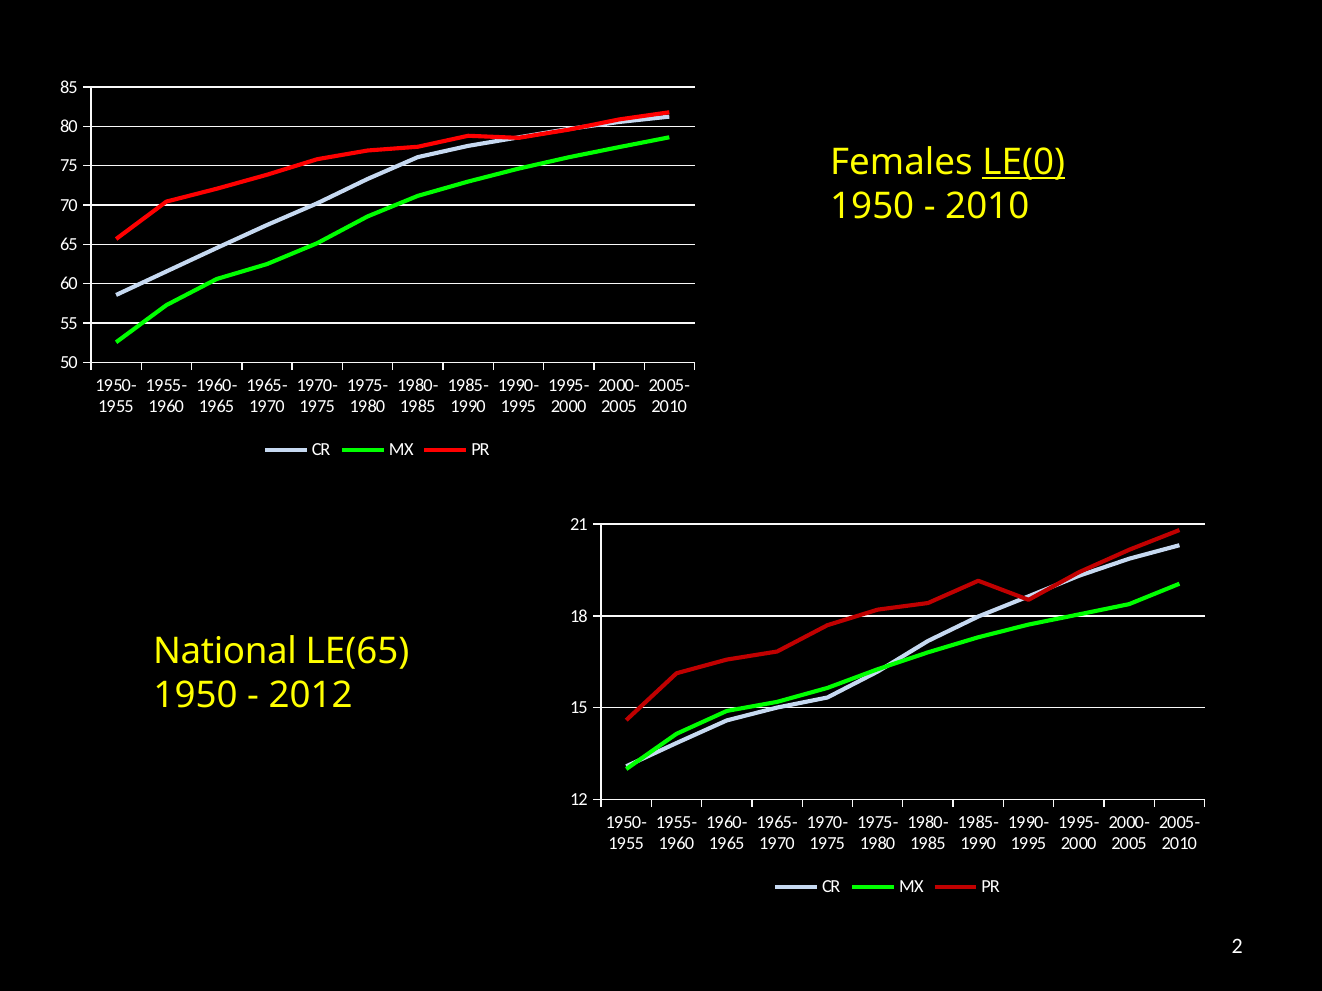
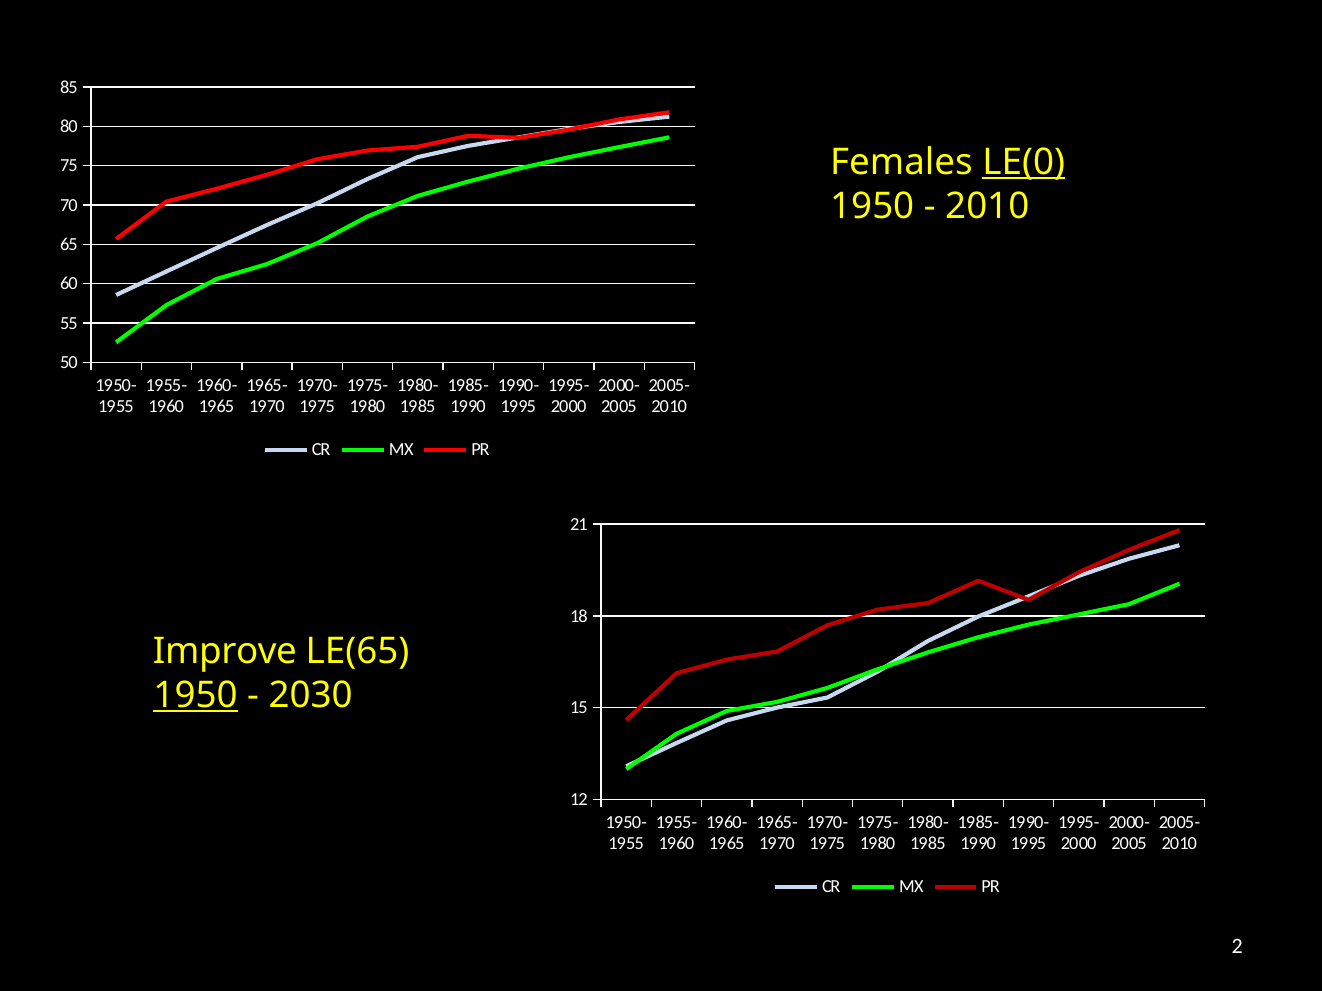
National: National -> Improve (225, 652)
1950 underline: none -> present (196, 696)
2012: 2012 -> 2030 (311, 696)
